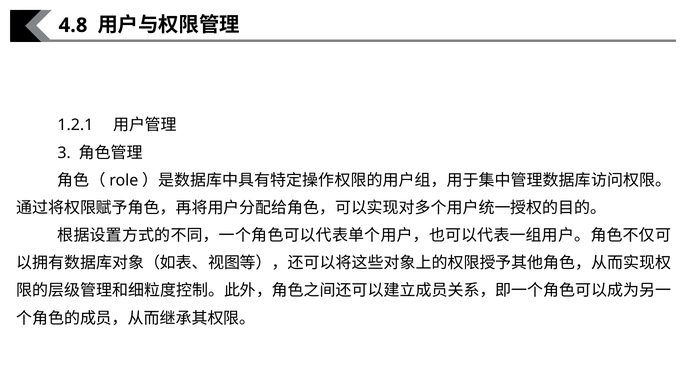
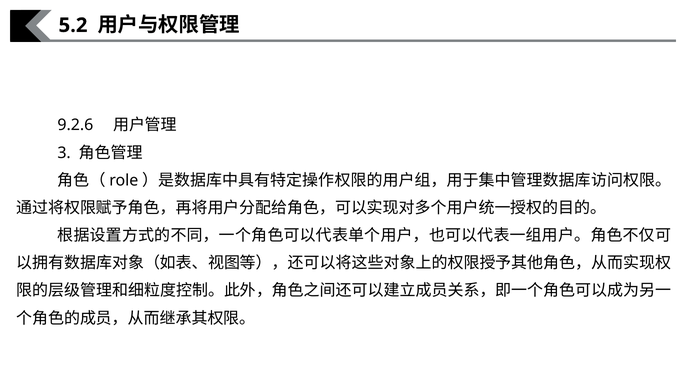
4.8: 4.8 -> 5.2 (73, 25)
1.2.1: 1.2.1 -> 9.2.6 (75, 125)
